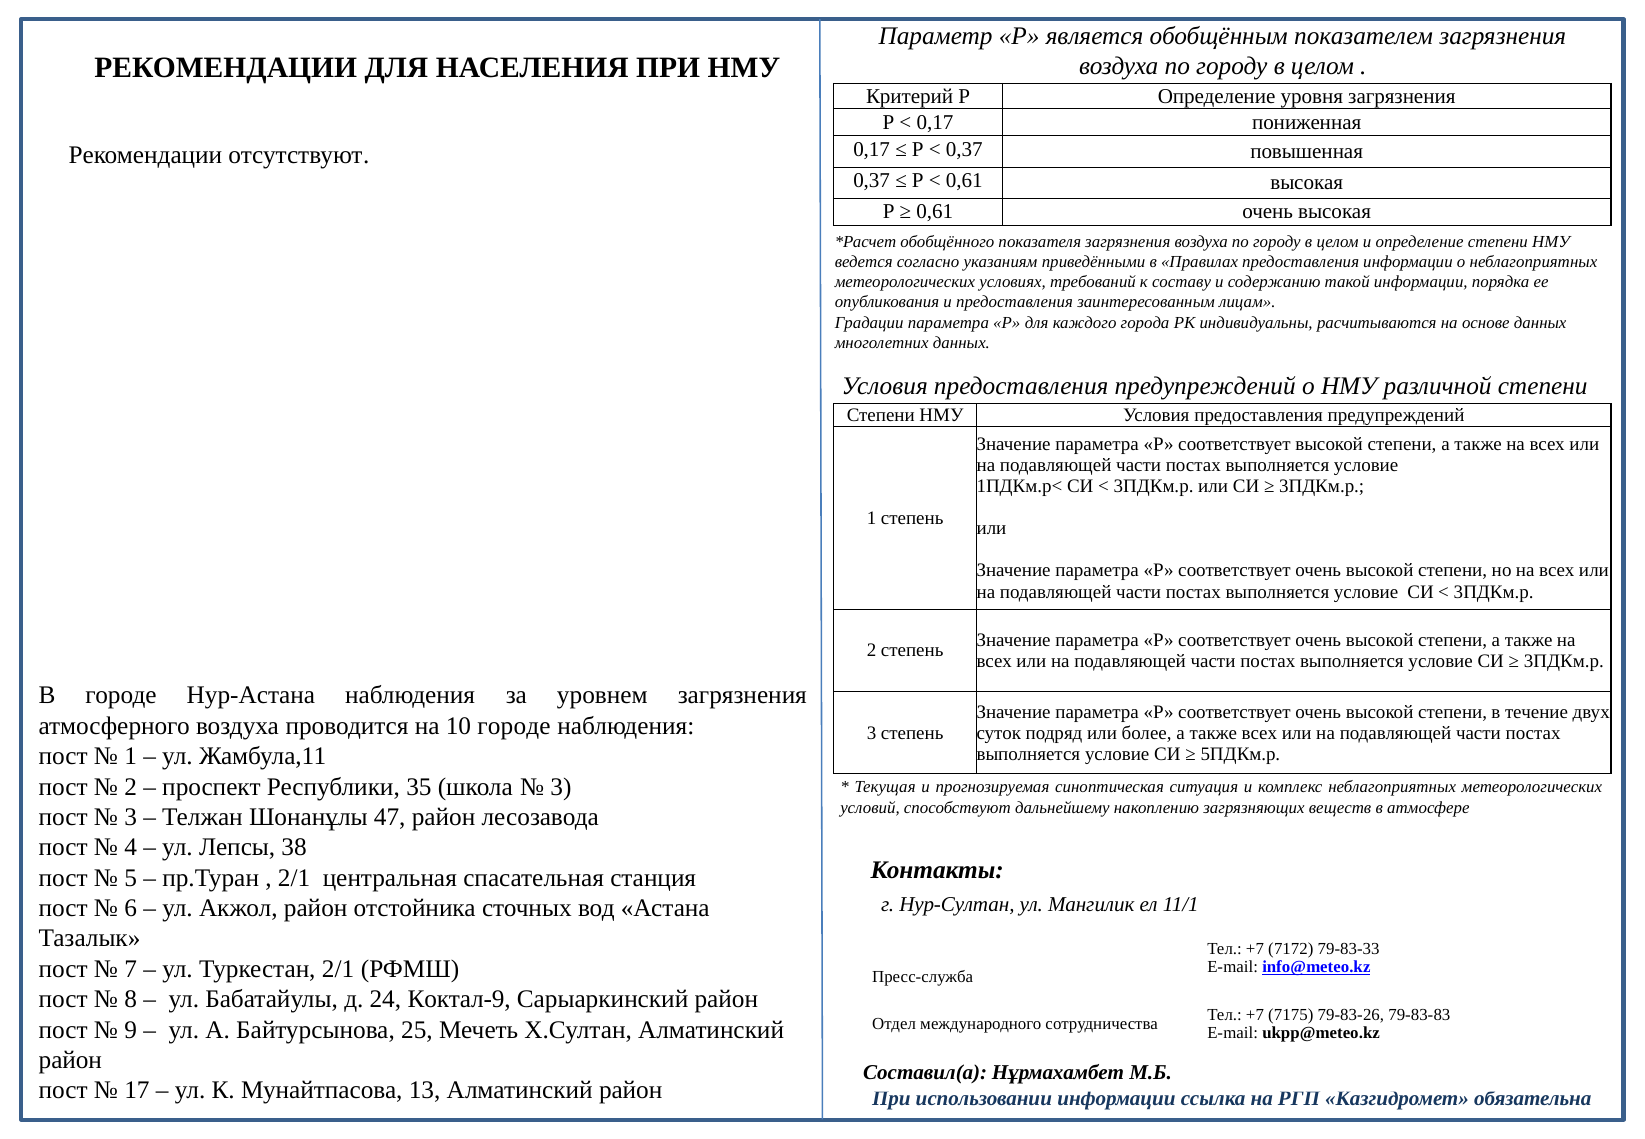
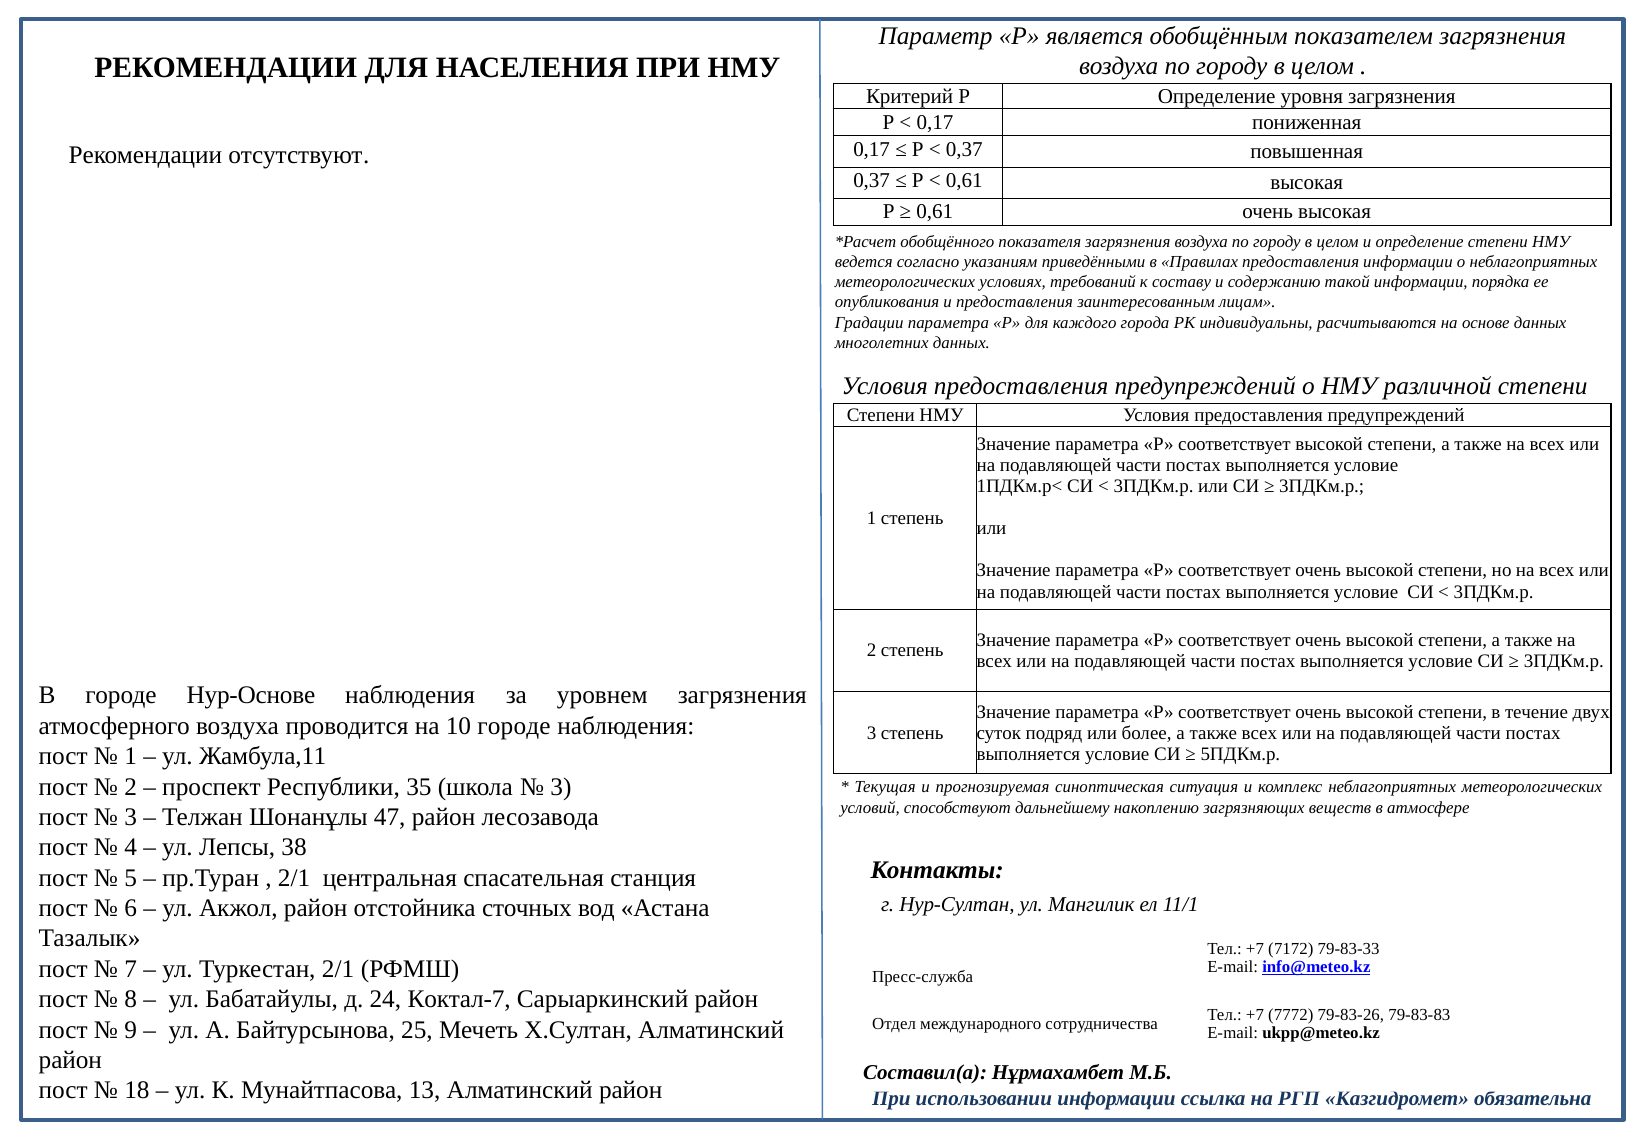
Нур-Астана: Нур-Астана -> Нур-Основе (251, 696)
Коктал-9: Коктал-9 -> Коктал-7 (459, 999)
7175: 7175 -> 7772 (1291, 1014)
17: 17 -> 18 (137, 1090)
